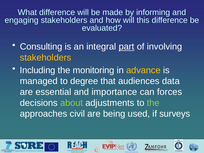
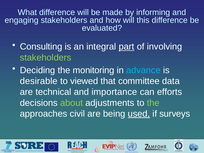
stakeholders colour: yellow -> light green (46, 58)
Including: Including -> Deciding (38, 70)
advance colour: yellow -> light blue (143, 70)
managed: managed -> desirable (39, 81)
degree: degree -> viewed (84, 81)
audiences: audiences -> committee (139, 81)
essential: essential -> technical (53, 92)
forces: forces -> efforts (170, 92)
used underline: none -> present (139, 114)
